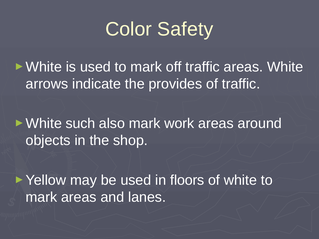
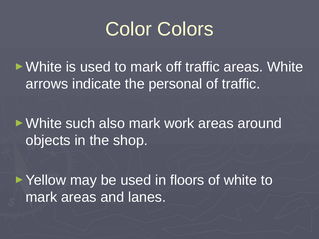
Safety: Safety -> Colors (185, 29)
provides: provides -> personal (175, 84)
